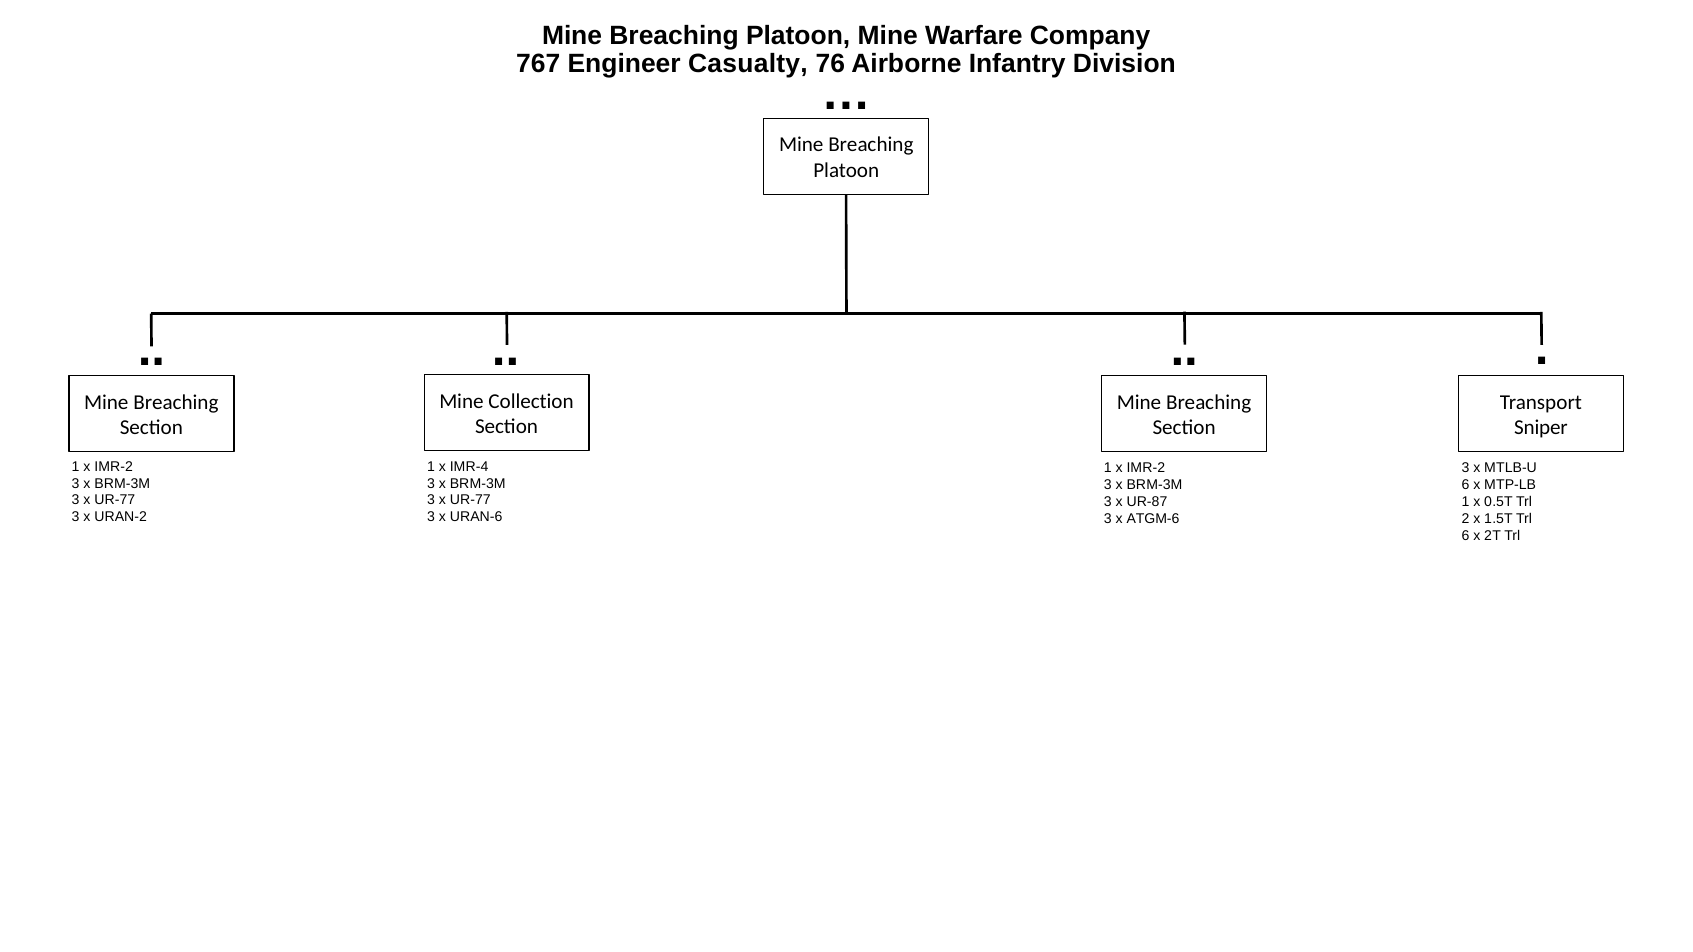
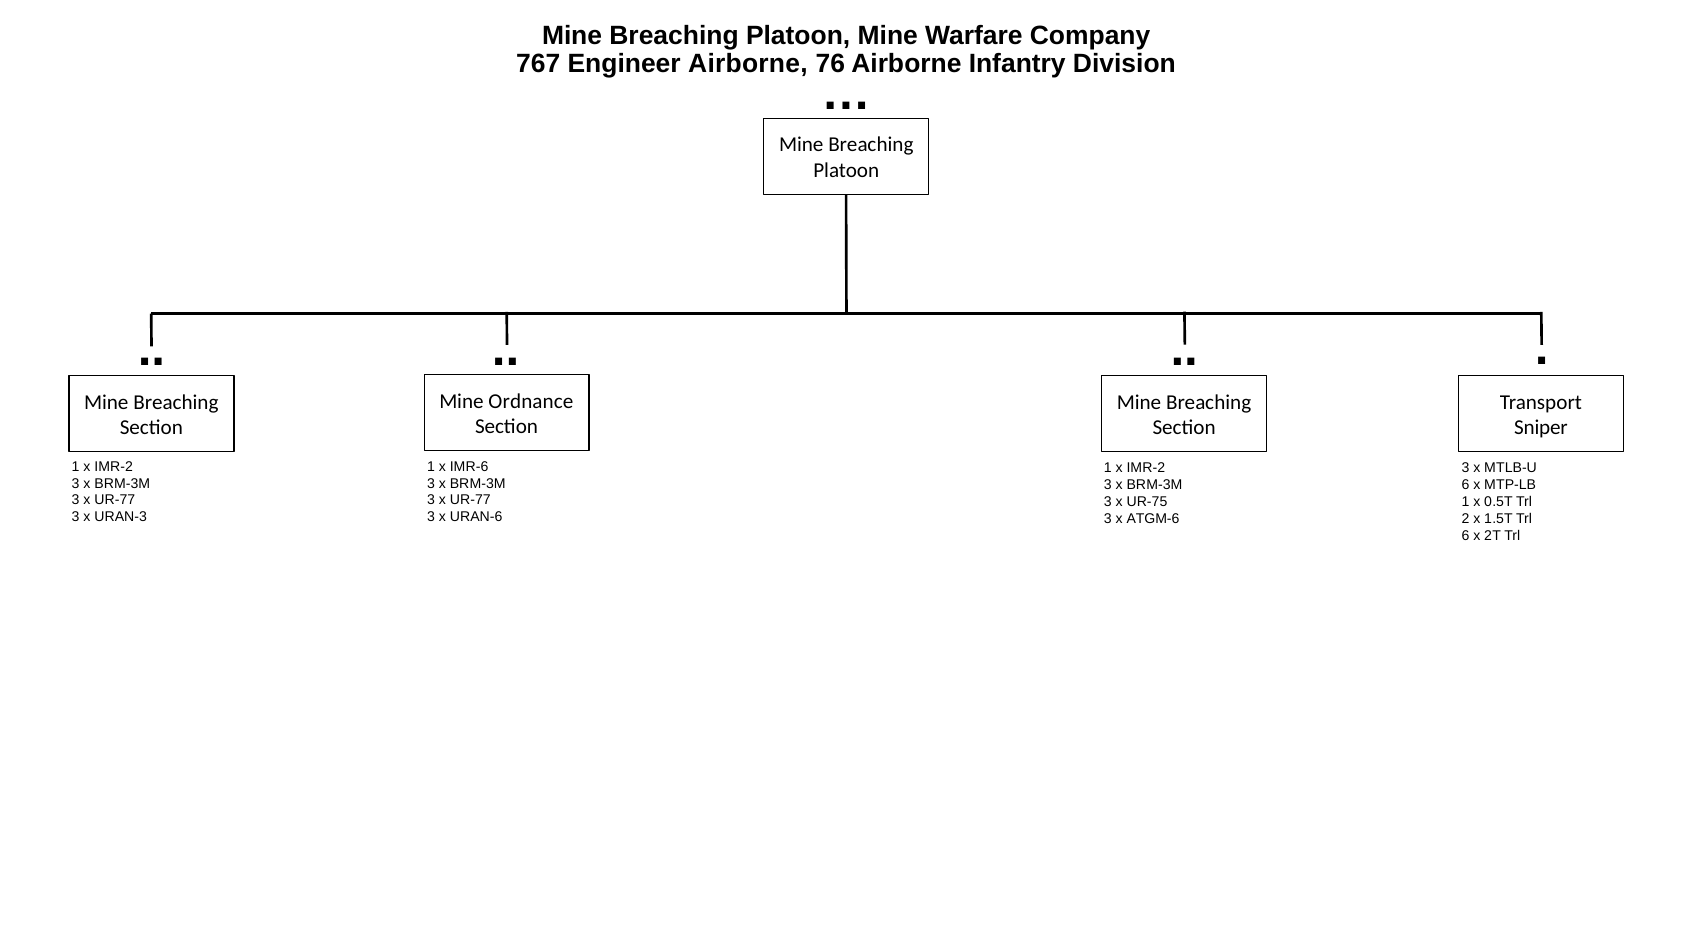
Engineer Casualty: Casualty -> Airborne (748, 64)
Collection: Collection -> Ordnance (531, 402)
IMR-4: IMR-4 -> IMR-6 (469, 467)
UR-87: UR-87 -> UR-75 (1147, 502)
URAN-2: URAN-2 -> URAN-3 (121, 517)
